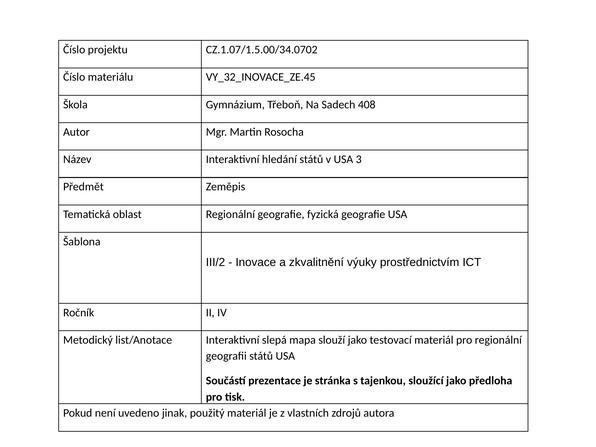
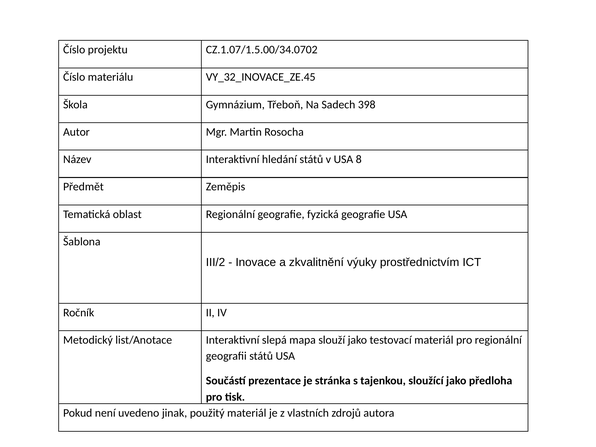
408: 408 -> 398 (367, 105)
3: 3 -> 8 (359, 159)
